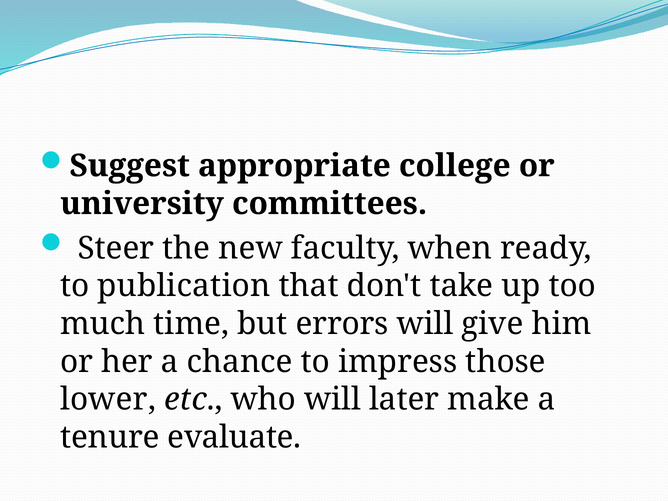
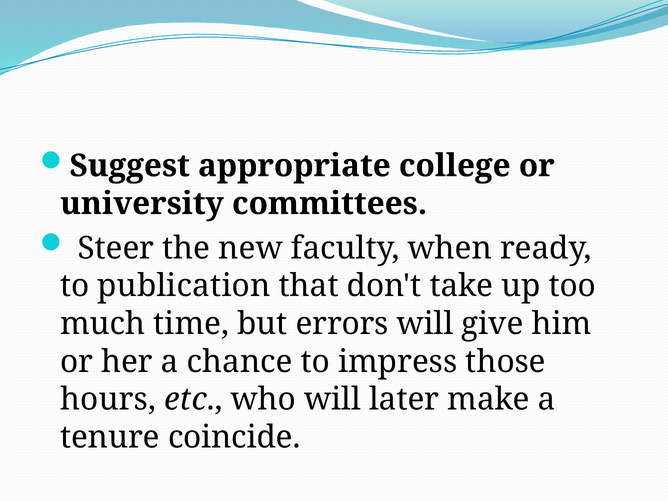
lower: lower -> hours (108, 400)
evaluate: evaluate -> coincide (234, 437)
